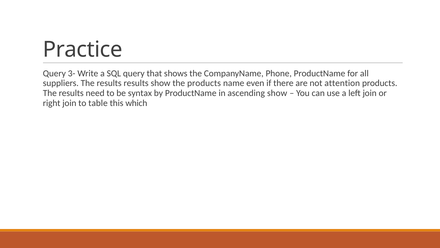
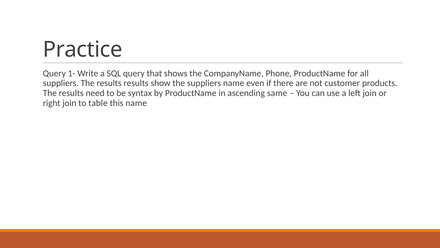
3-: 3- -> 1- (72, 73)
the products: products -> suppliers (204, 83)
attention: attention -> customer (342, 83)
ascending show: show -> same (277, 93)
this which: which -> name (136, 103)
